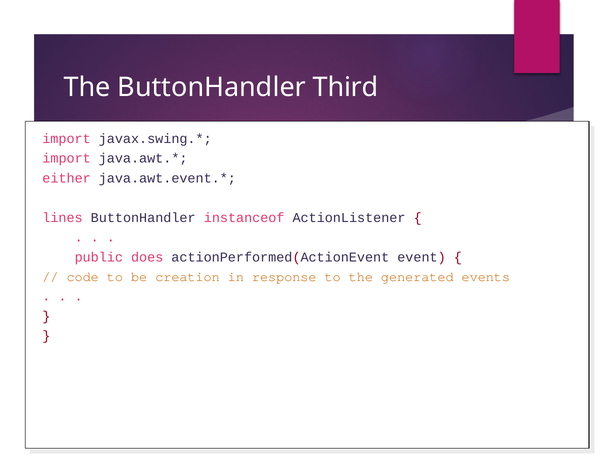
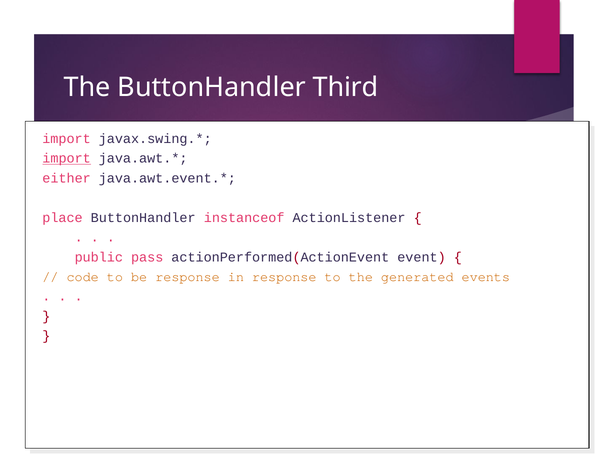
import underline: none -> present (67, 158)
lines: lines -> place (63, 217)
does: does -> pass (147, 257)
be creation: creation -> response (188, 276)
